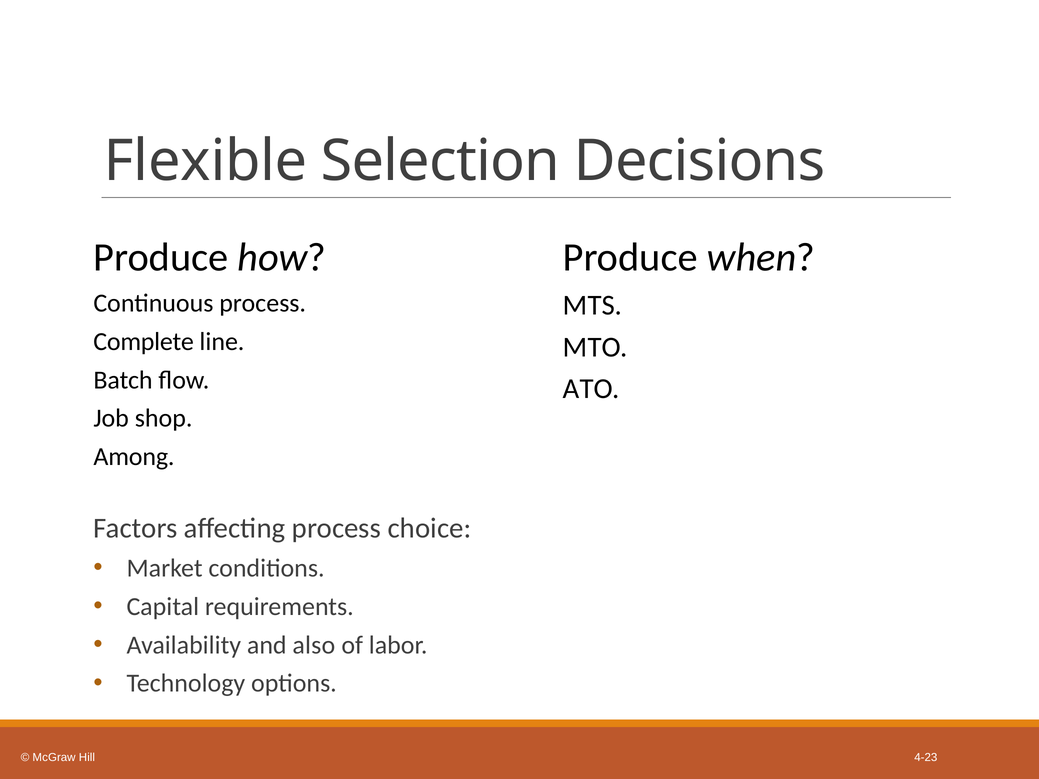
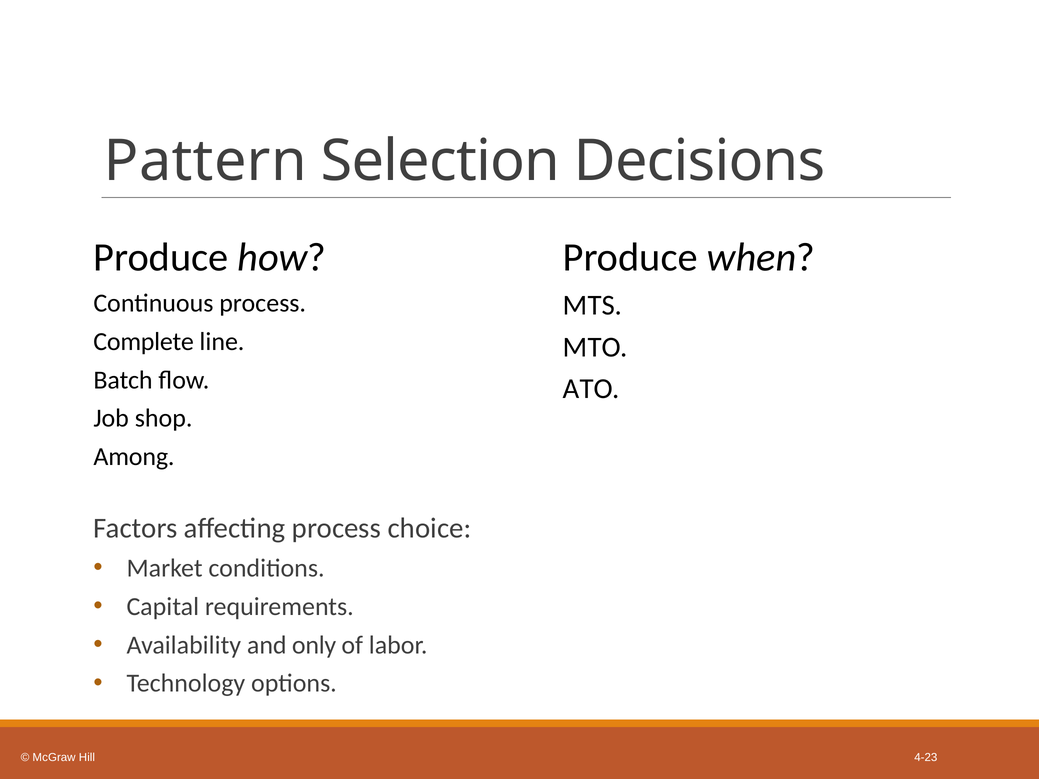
Flexible: Flexible -> Pattern (205, 161)
also: also -> only (314, 645)
